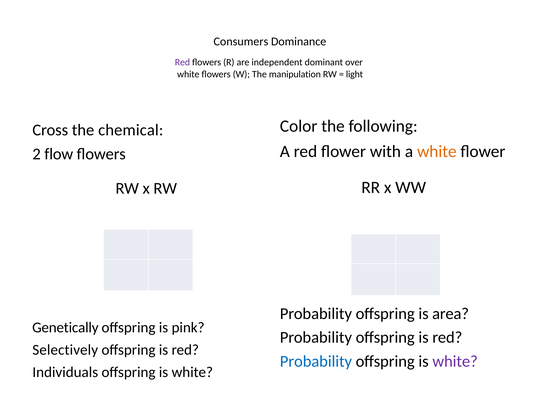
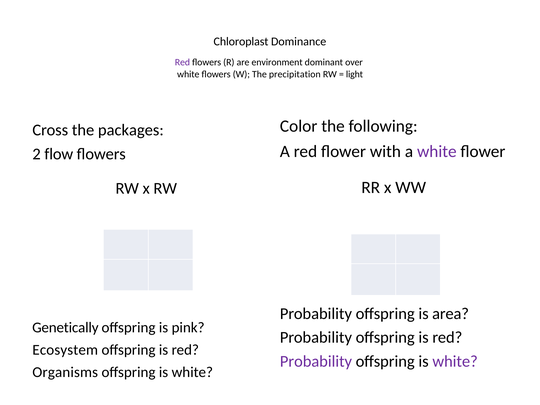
Consumers: Consumers -> Chloroplast (241, 42)
independent: independent -> environment (277, 62)
manipulation: manipulation -> precipitation (295, 74)
chemical: chemical -> packages (131, 130)
white colour: orange -> purple (437, 151)
Selectively: Selectively -> Ecosystem (65, 350)
Probability colour: blue -> purple (316, 361)
Individuals: Individuals -> Organisms (65, 372)
